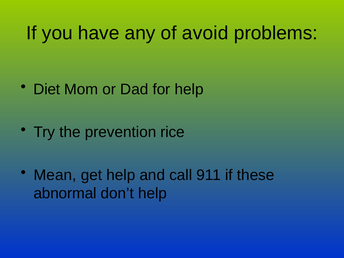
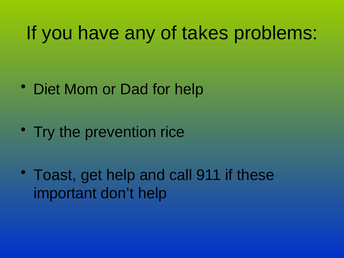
avoid: avoid -> takes (205, 33)
Mean: Mean -> Toast (55, 175)
abnormal: abnormal -> important (65, 193)
